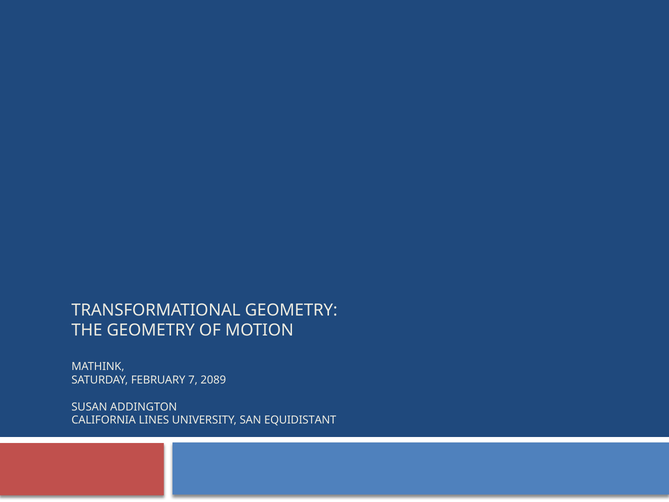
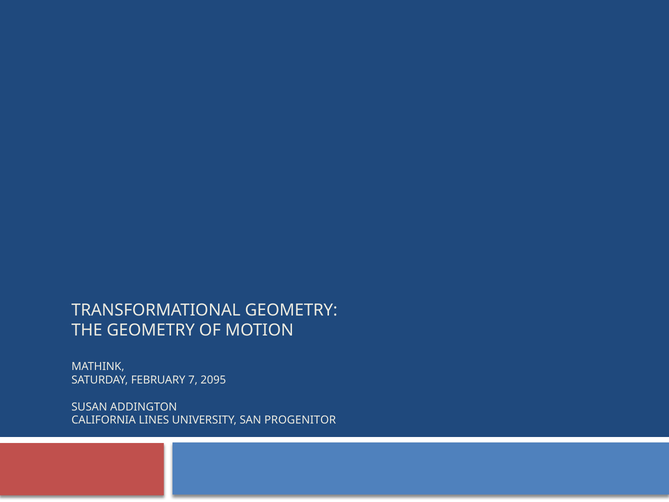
2089: 2089 -> 2095 (213, 380)
EQUIDISTANT: EQUIDISTANT -> PROGENITOR (300, 420)
